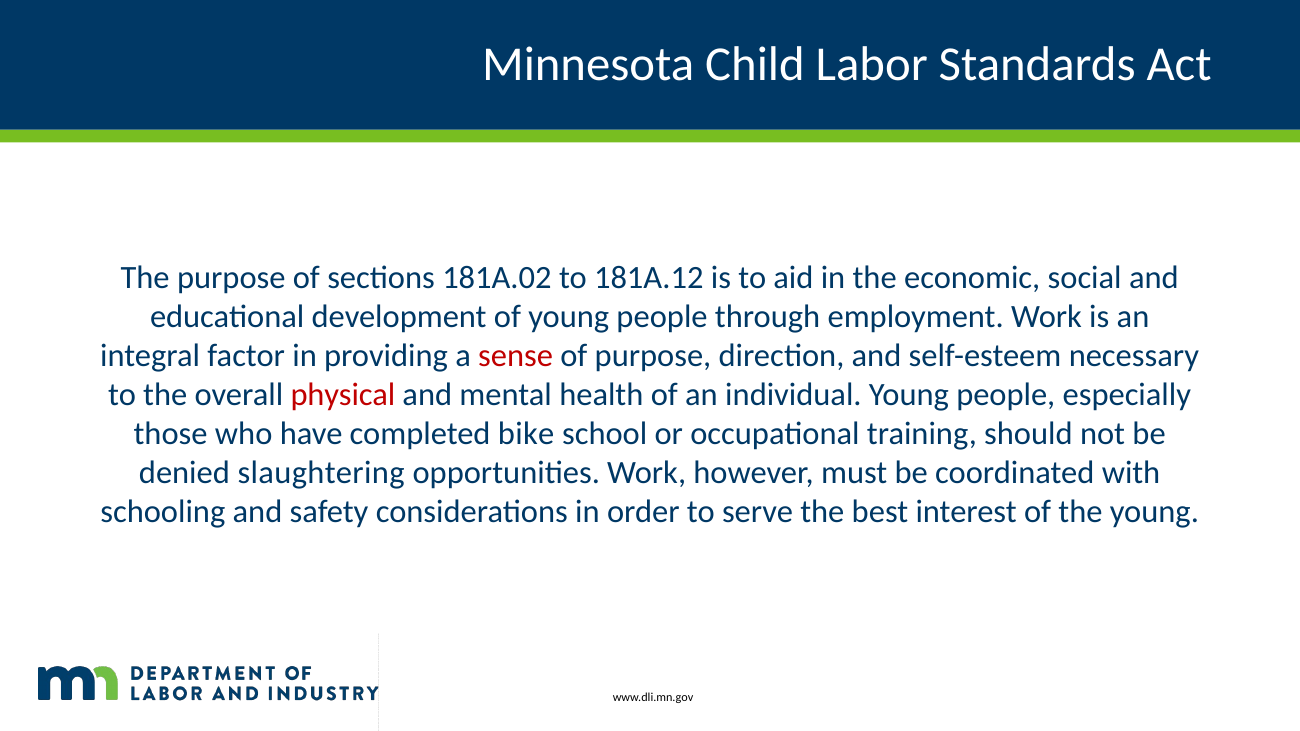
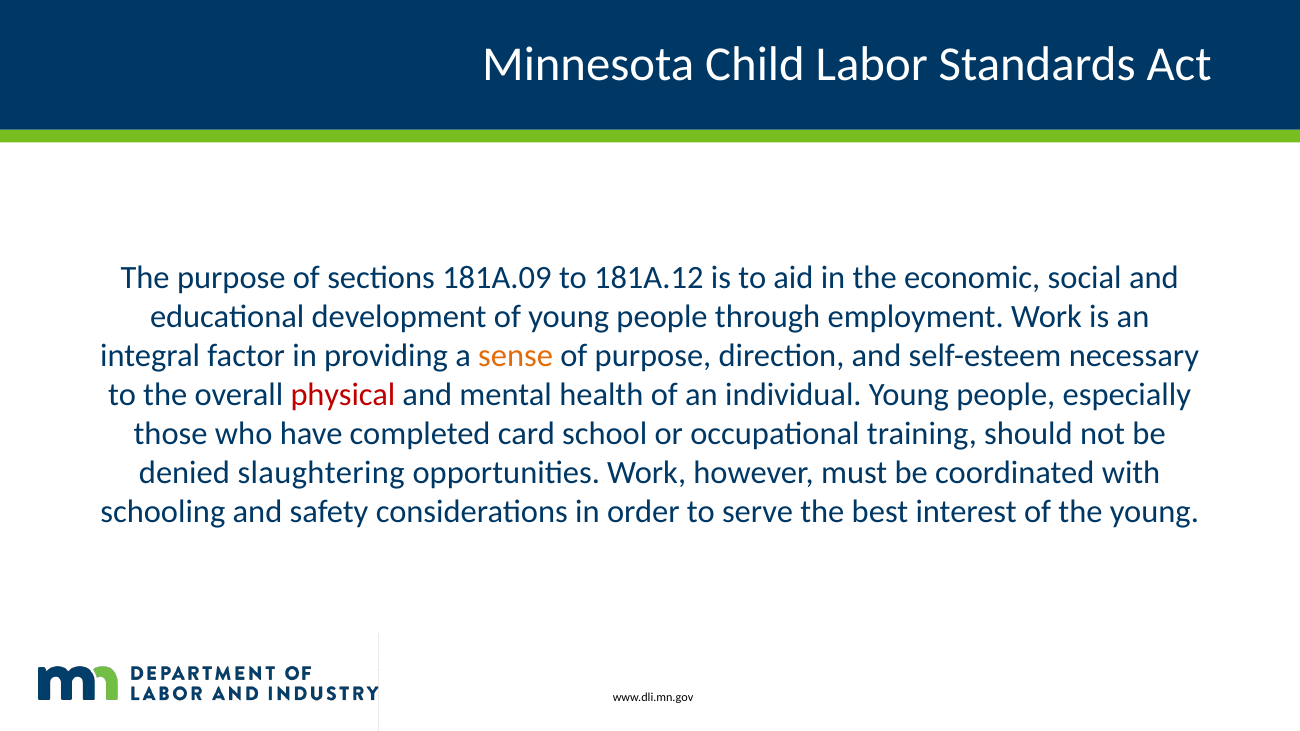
181A.02: 181A.02 -> 181A.09 (497, 278)
sense colour: red -> orange (516, 356)
bike: bike -> card (526, 434)
